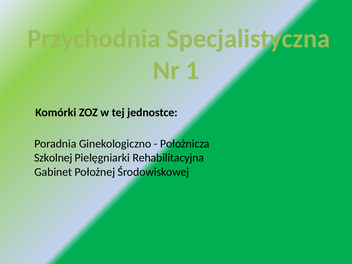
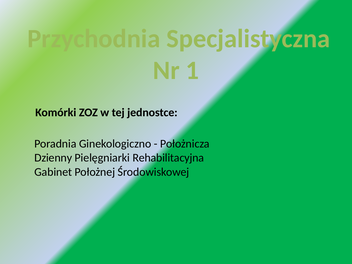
Szkolnej: Szkolnej -> Dzienny (53, 158)
